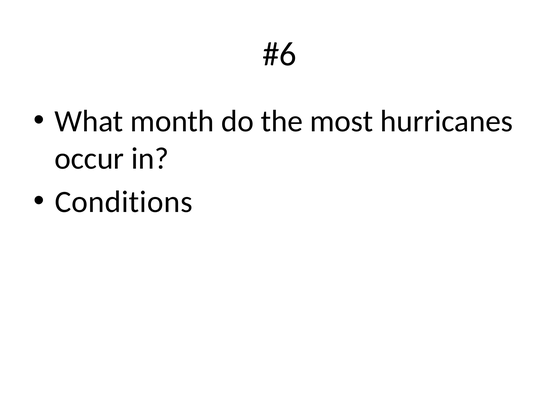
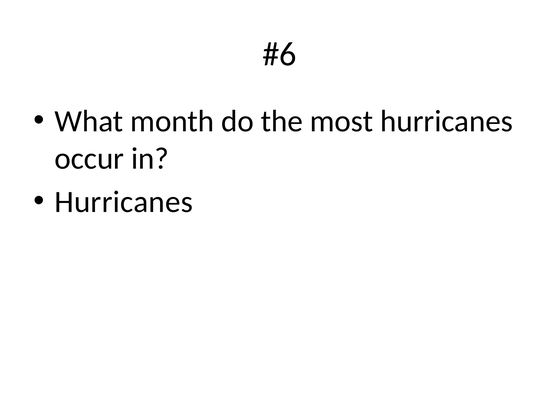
Conditions: Conditions -> Hurricanes (124, 202)
